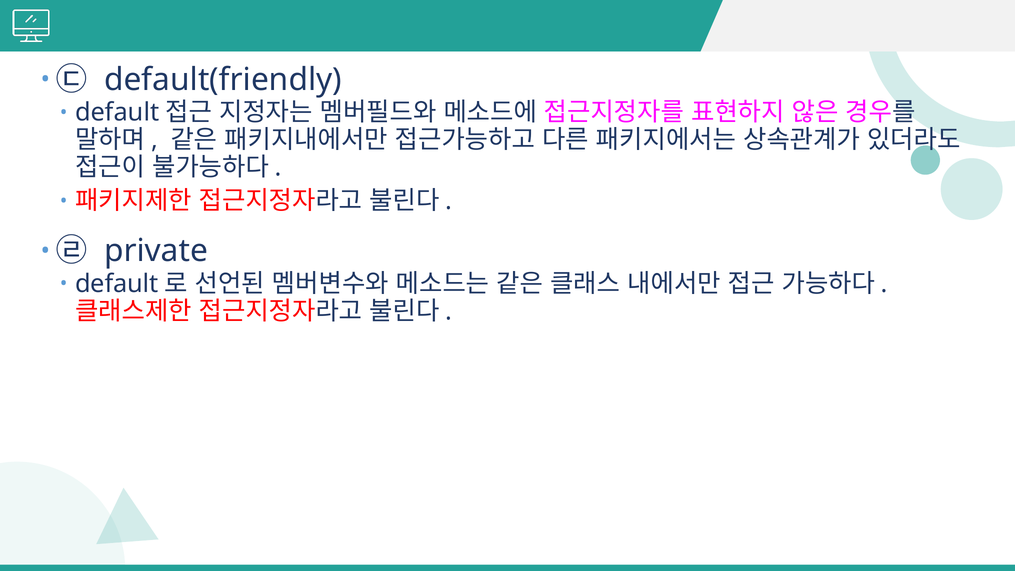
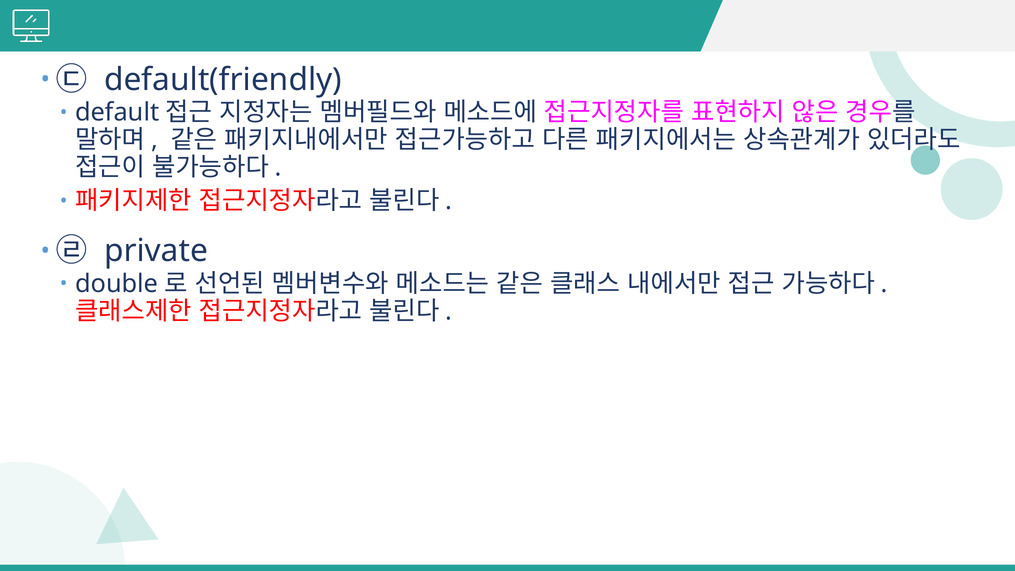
default: default -> double (117, 284)
